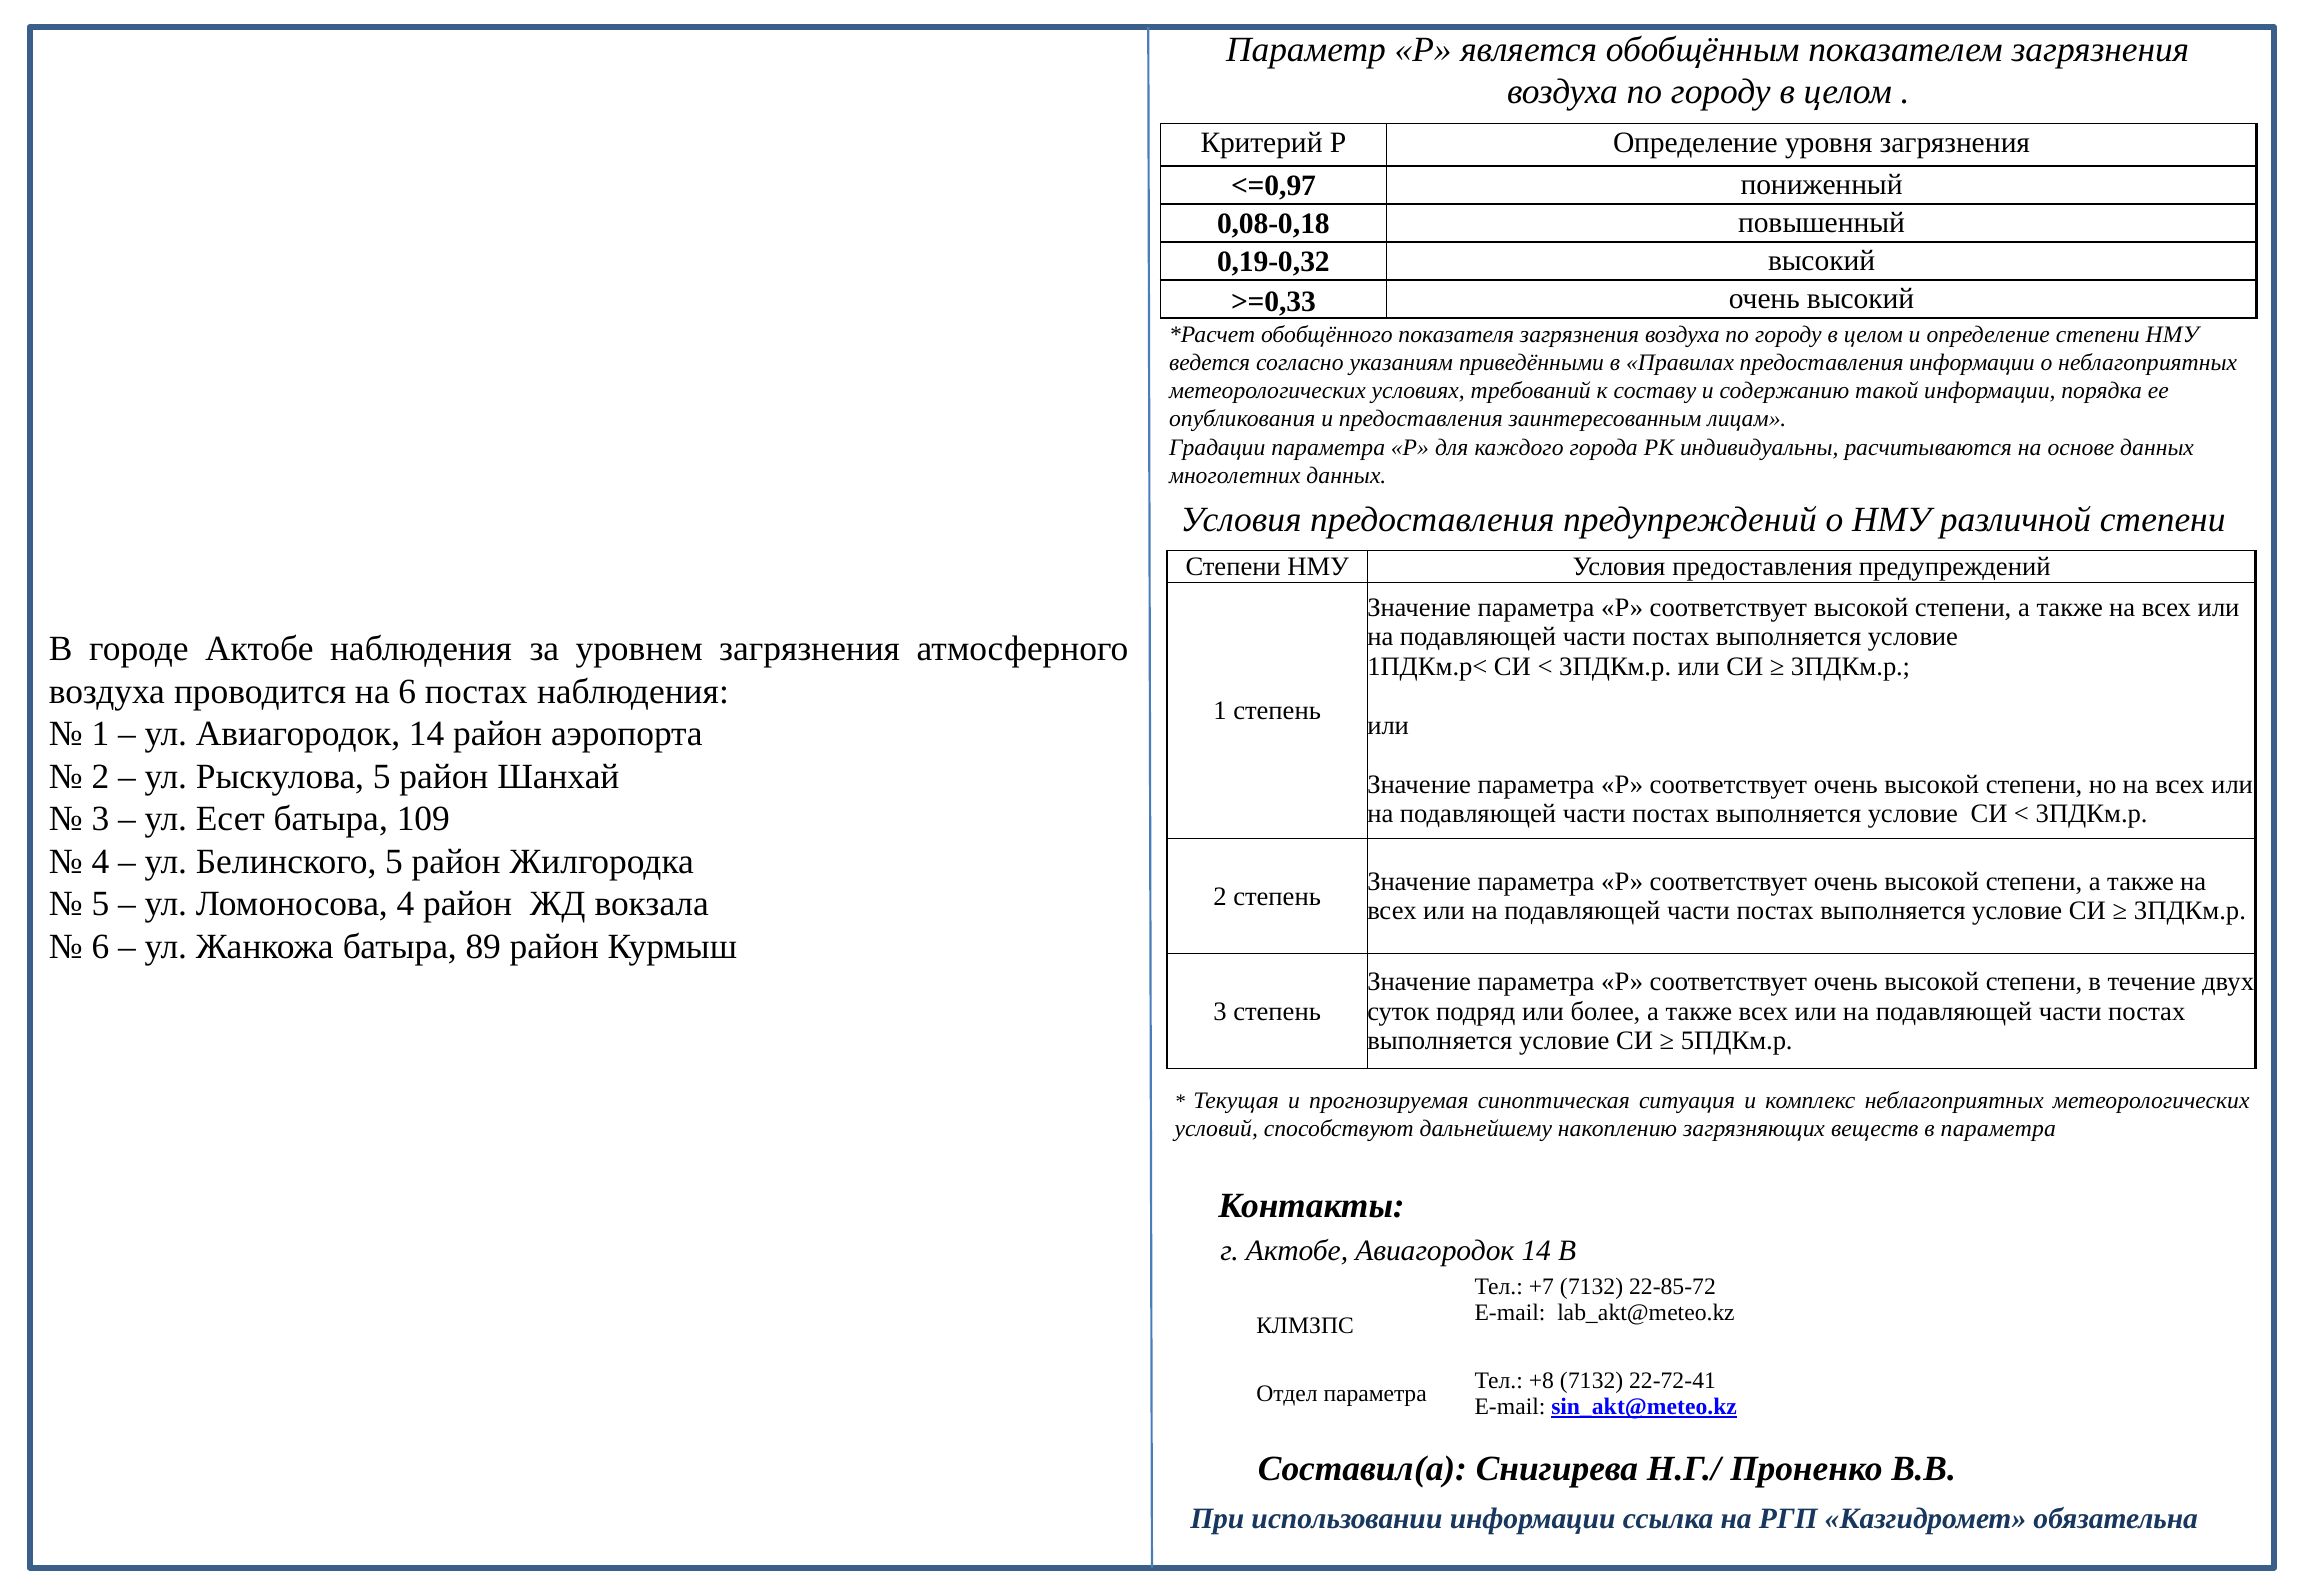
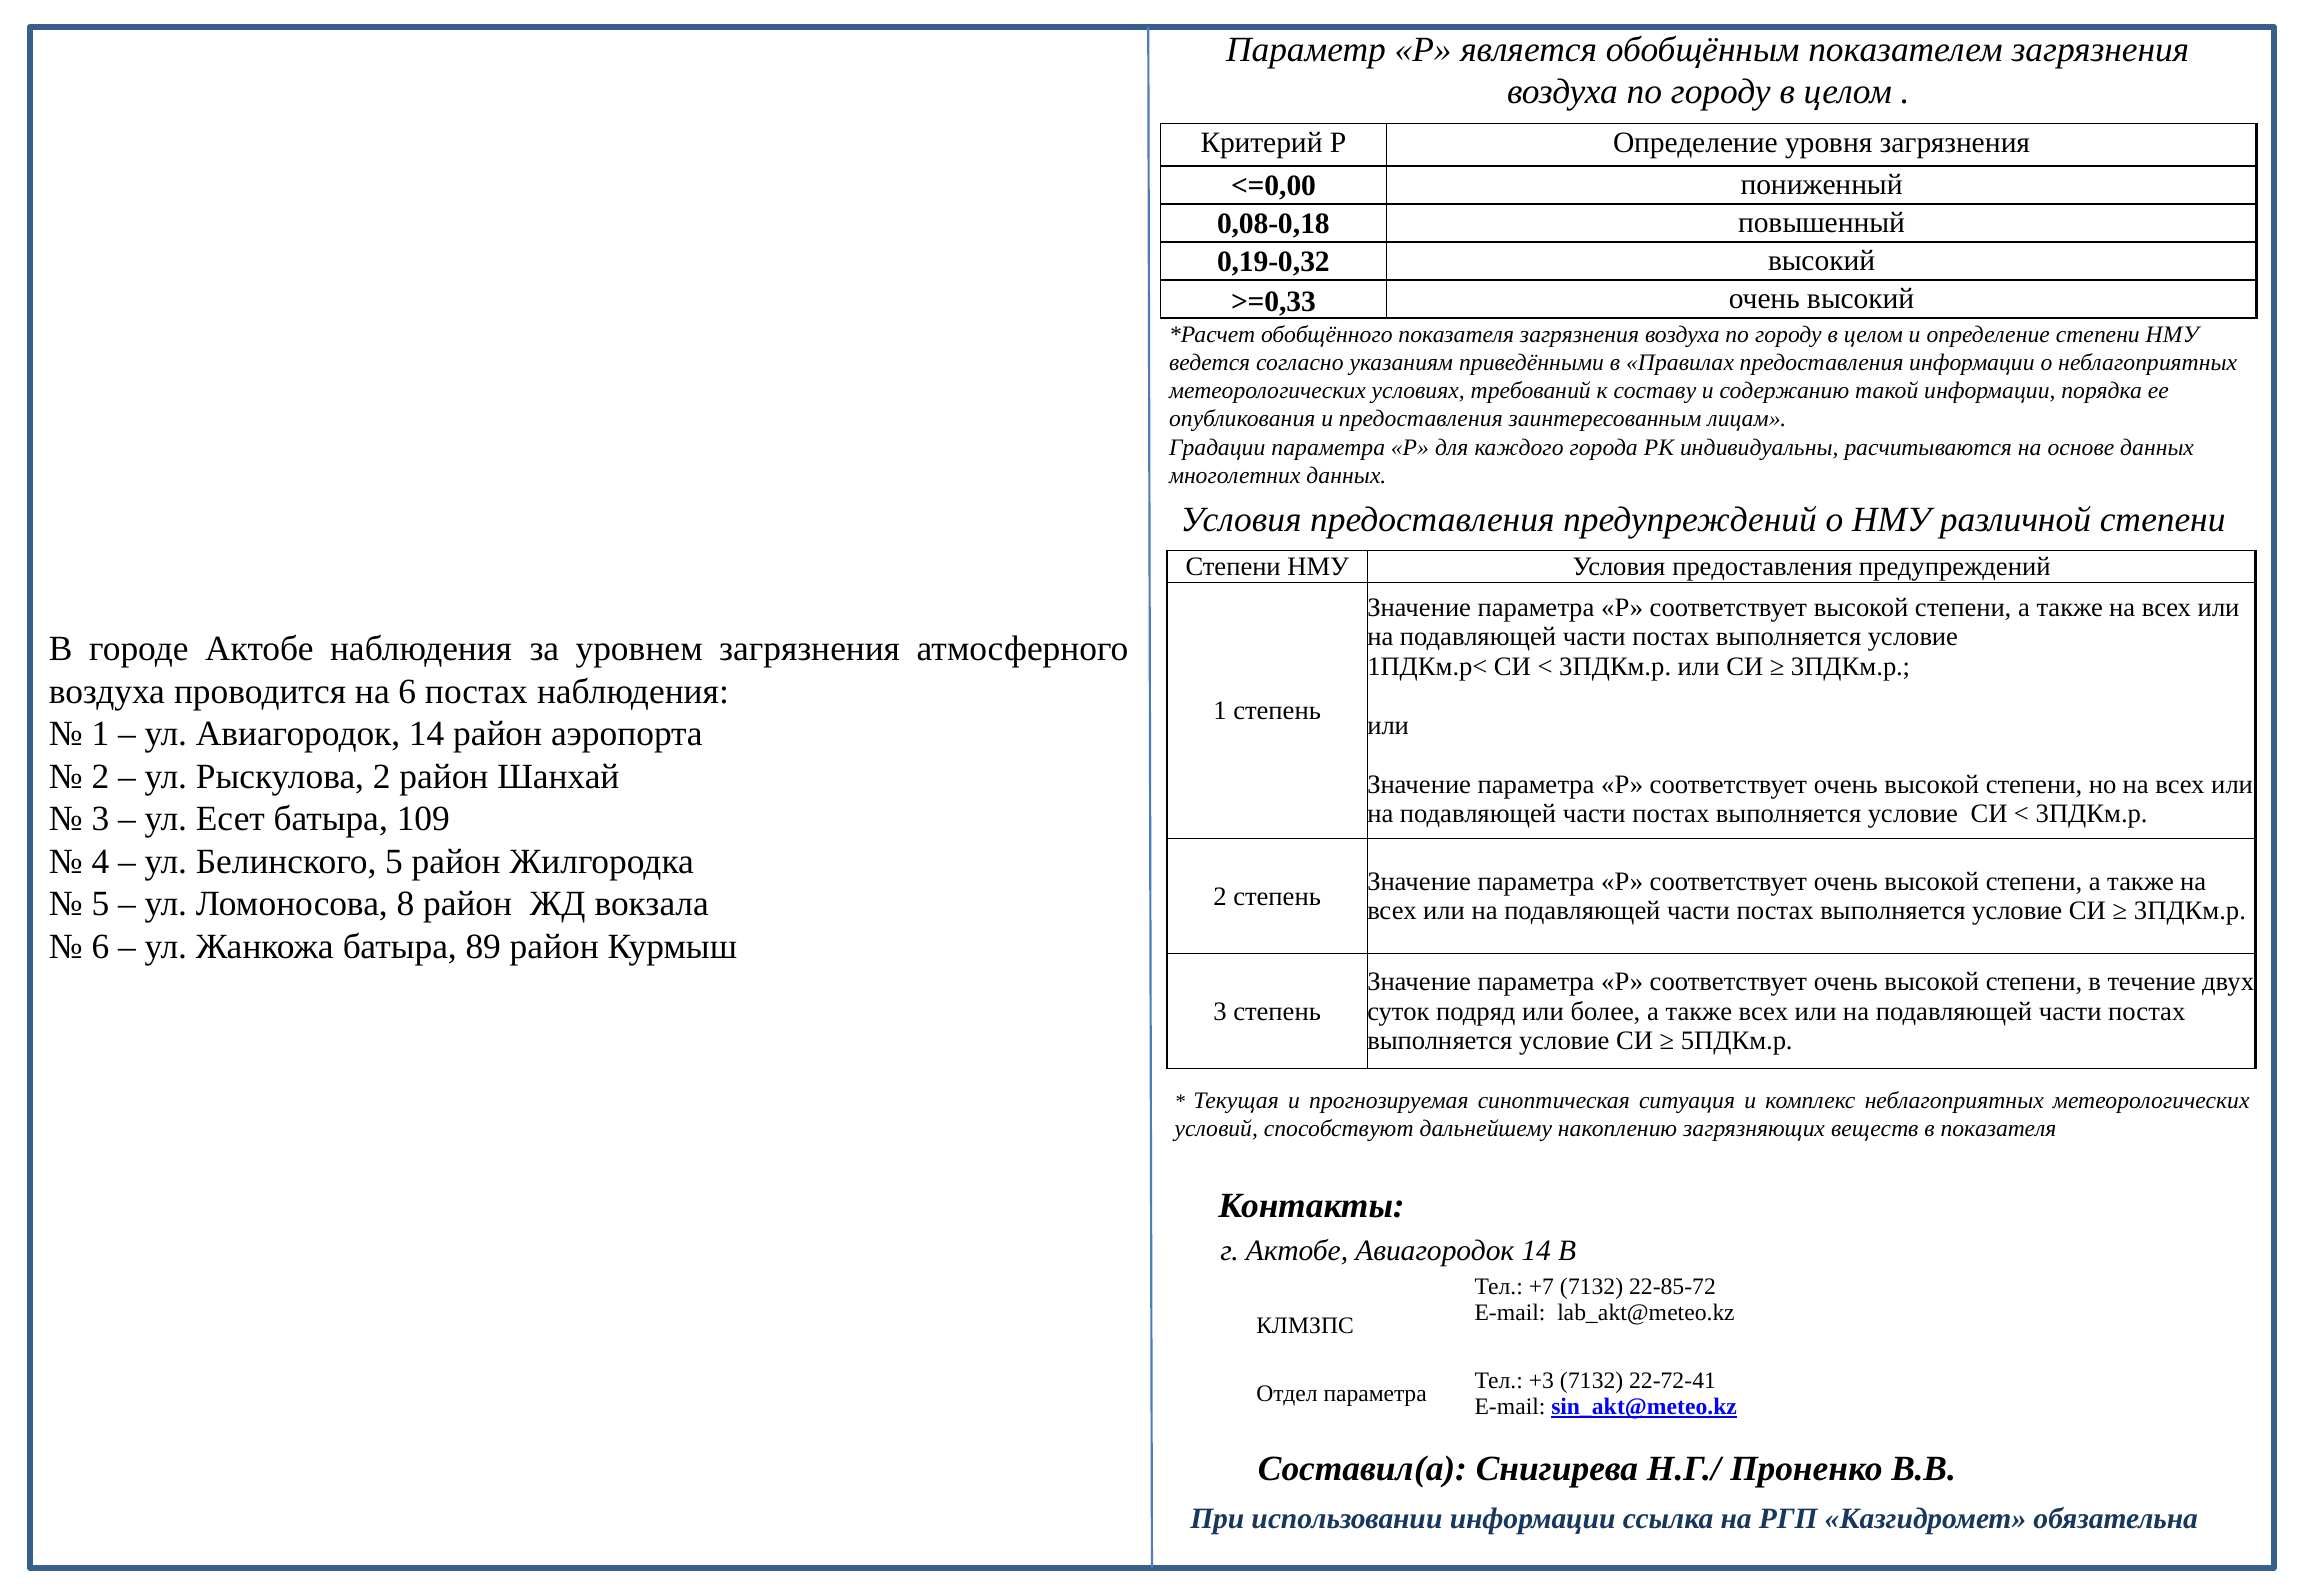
<=0,97: <=0,97 -> <=0,00 (1274, 185)
Рыскулова 5: 5 -> 2 (382, 777)
Ломоносова 4: 4 -> 8 (405, 904)
в параметра: параметра -> показателя (1999, 1129)
+8: +8 -> +3 (1541, 1380)
